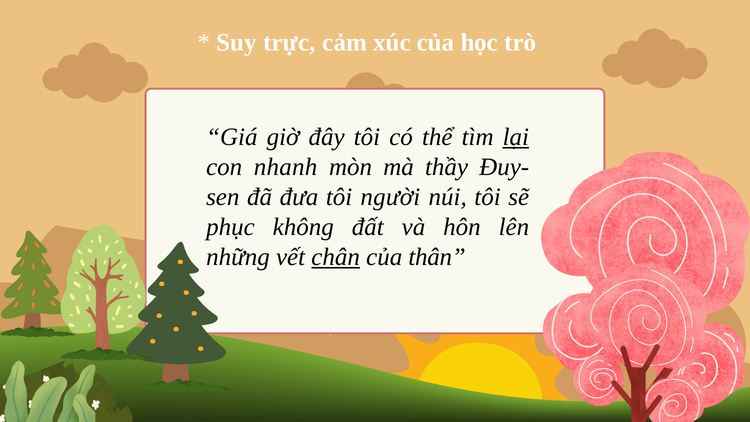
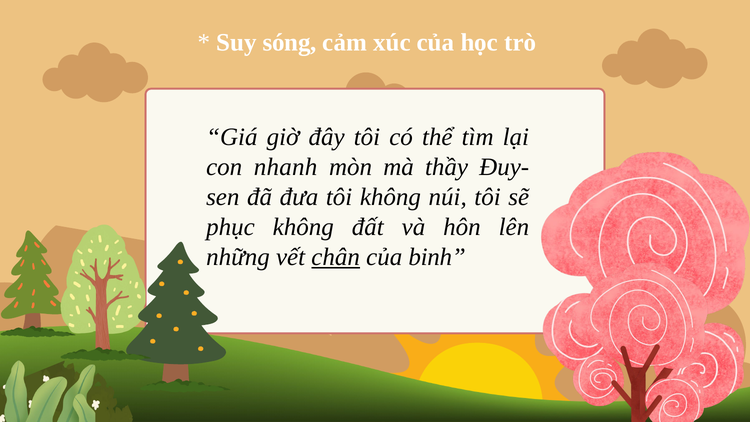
trực: trực -> sóng (290, 43)
lại underline: present -> none (516, 137)
tôi người: người -> không (390, 197)
thân: thân -> binh (437, 257)
